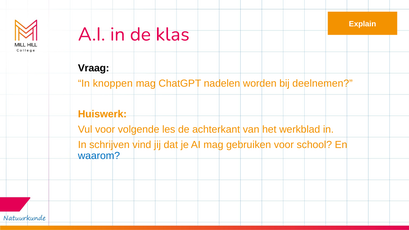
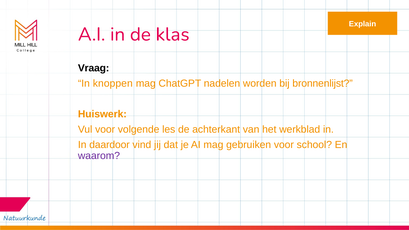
deelnemen: deelnemen -> bronnenlijst (323, 84)
schrijven: schrijven -> daardoor (109, 145)
waarom colour: blue -> purple (99, 156)
